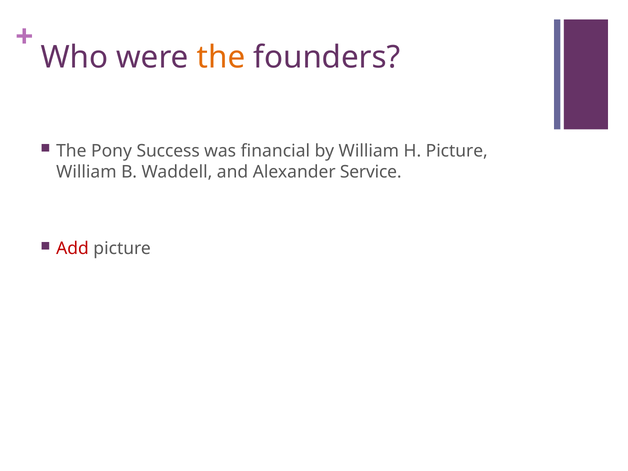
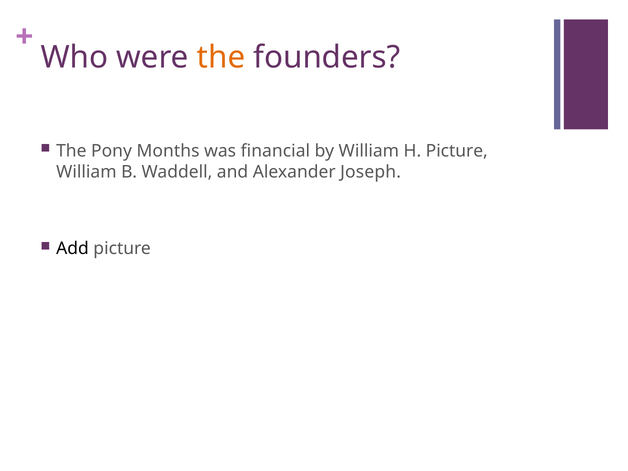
Success: Success -> Months (168, 151)
Service: Service -> Joseph (371, 172)
Add colour: red -> black (73, 249)
